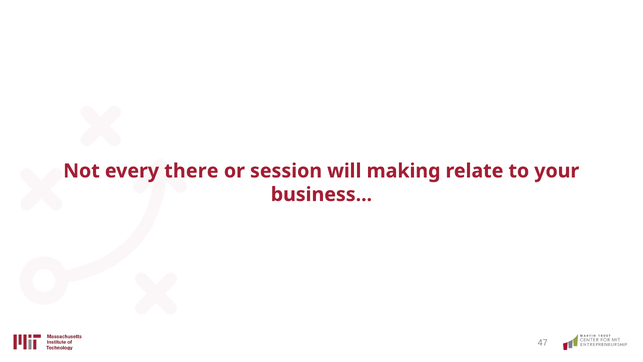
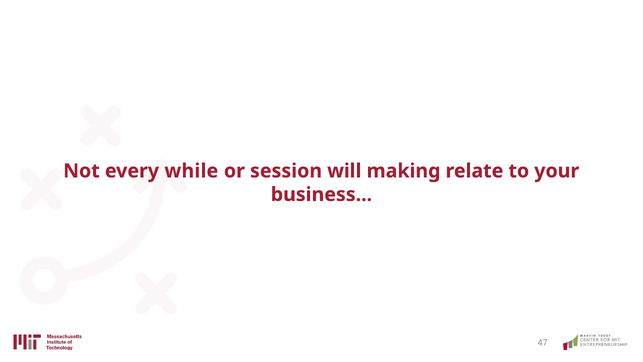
there: there -> while (191, 171)
